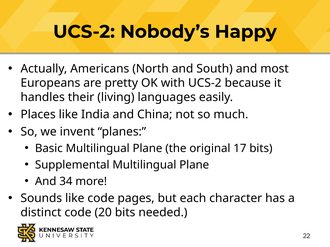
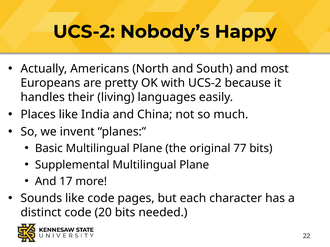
17: 17 -> 77 (240, 149)
34: 34 -> 17 (66, 182)
